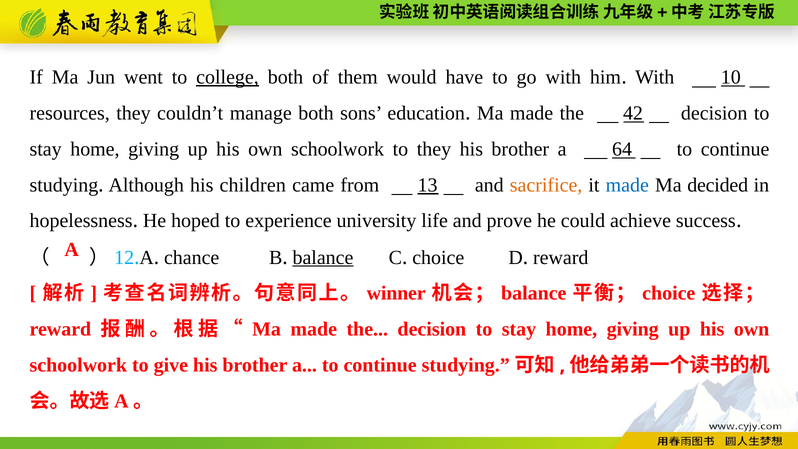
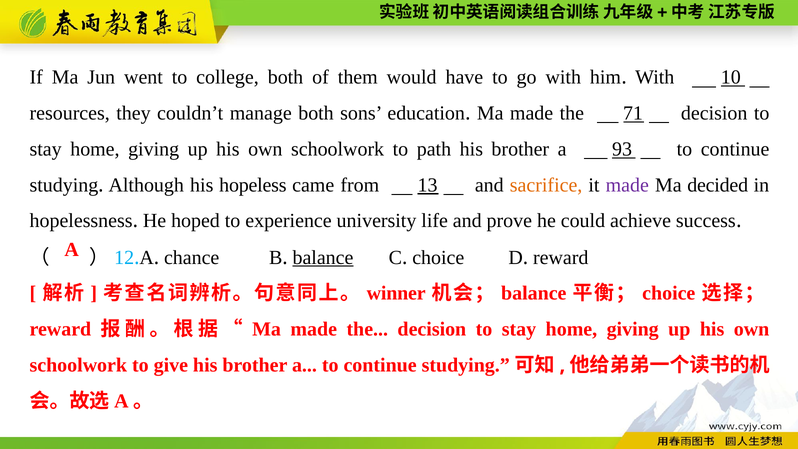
college underline: present -> none (228, 77)
42: 42 -> 71 (633, 113)
to they: they -> path (434, 149)
64: 64 -> 93 (622, 149)
children: children -> hopeless (253, 185)
made colour: blue -> purple (627, 185)
